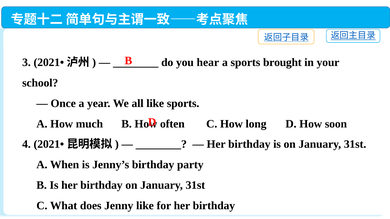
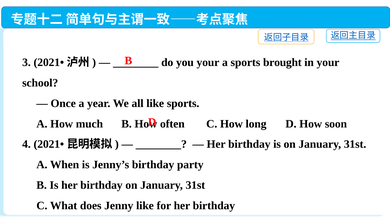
you hear: hear -> your (208, 63)
